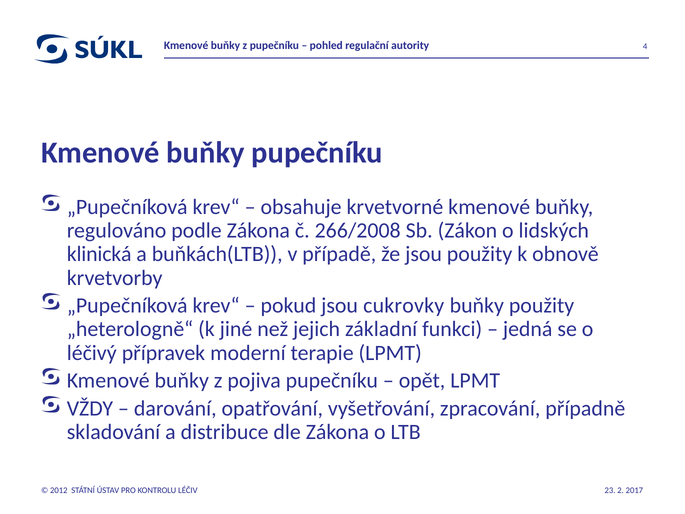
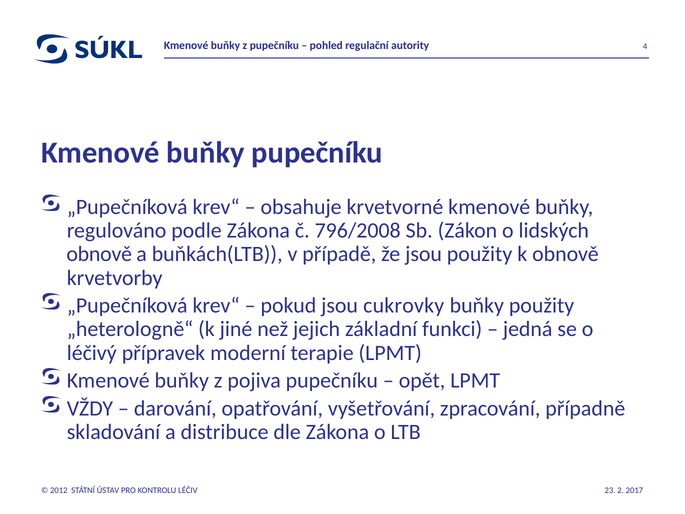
266/2008: 266/2008 -> 796/2008 (358, 230)
klinická: klinická -> obnově (99, 254)
